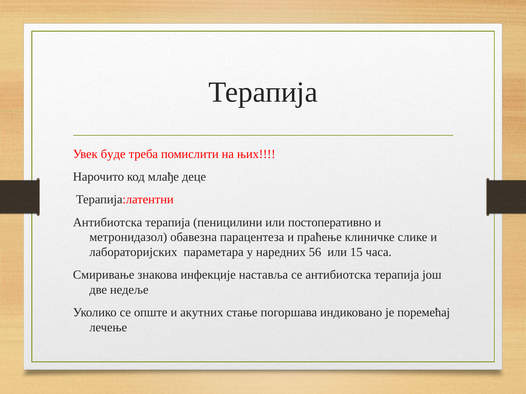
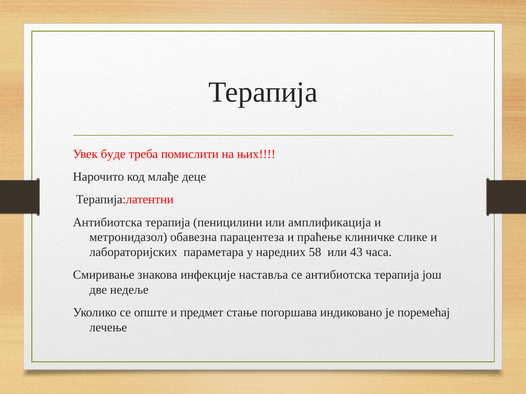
постоперативно: постоперативно -> амплификација (330, 223)
56: 56 -> 58 (315, 252)
15: 15 -> 43 (356, 252)
акутних: акутних -> предмет (202, 313)
